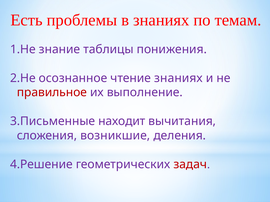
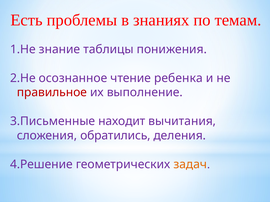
чтение знаниях: знаниях -> ребенка (178, 78)
возникшие: возникшие -> обратились (115, 136)
задач colour: red -> orange (190, 165)
